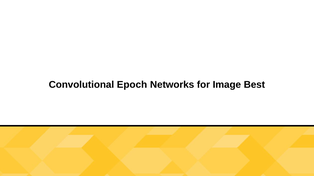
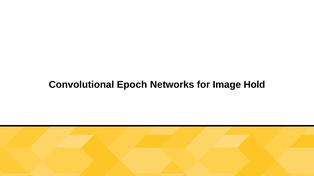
Best: Best -> Hold (254, 85)
